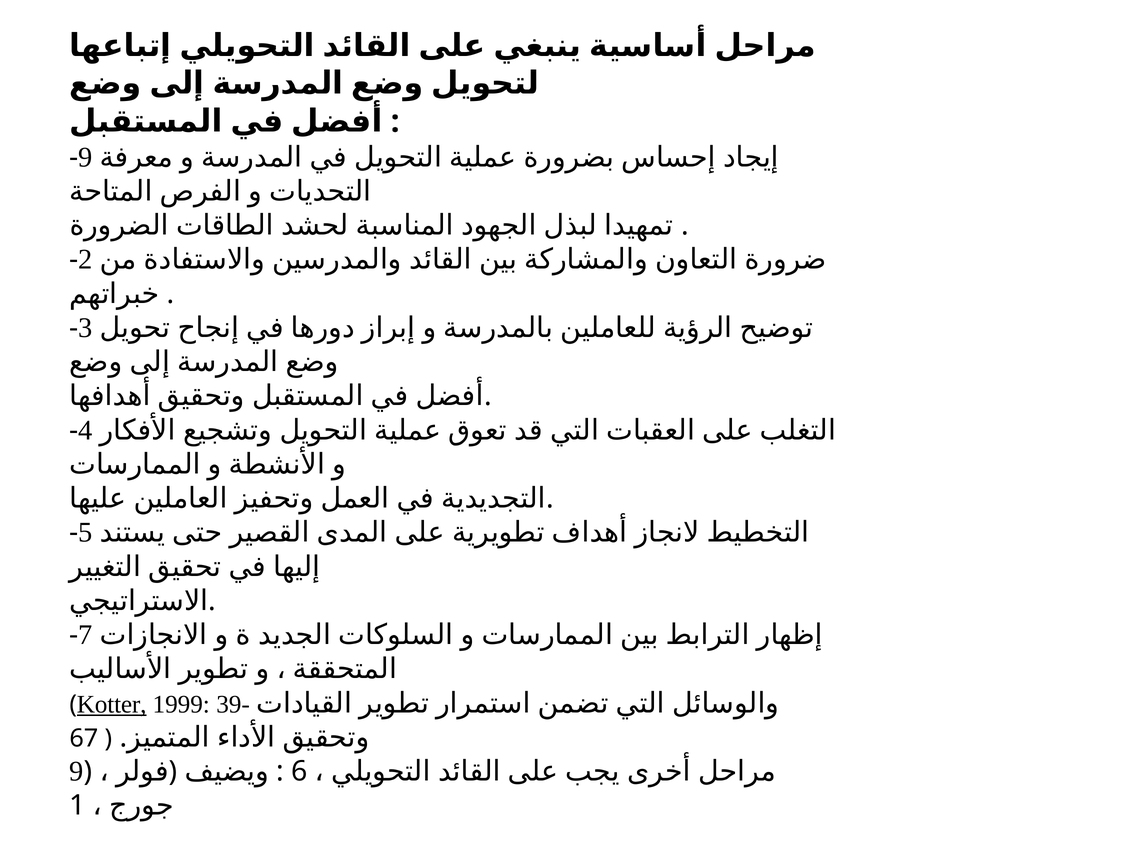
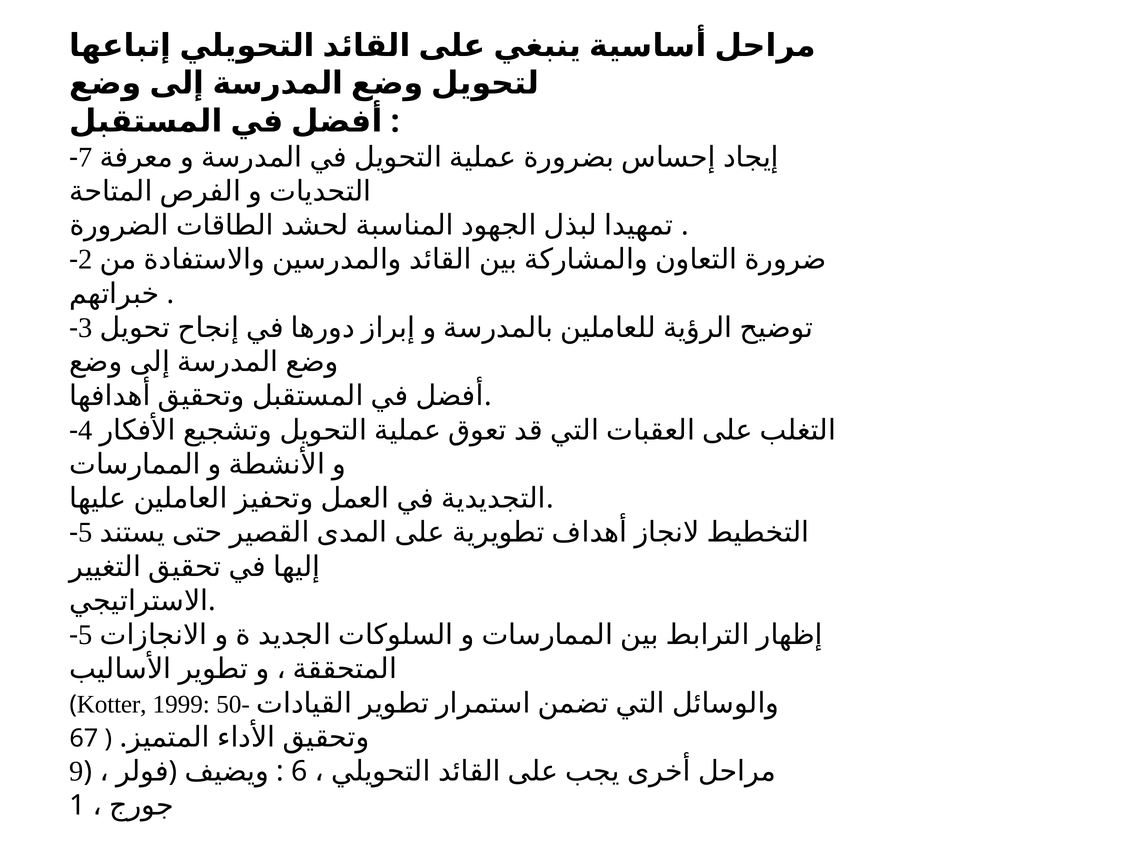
9: 9 -> 7 (86, 157)
7: 7 -> 5 (86, 635)
Kotter underline: present -> none (112, 705)
39-: 39- -> 50- (233, 705)
